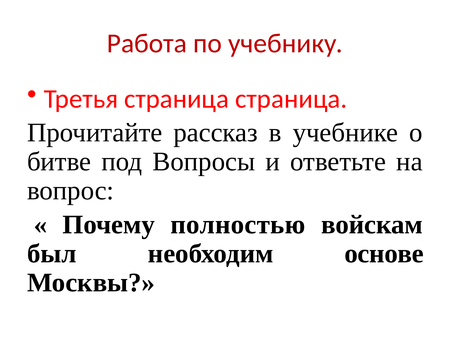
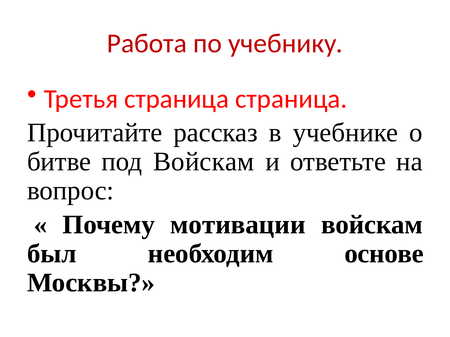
под Вопросы: Вопросы -> Войскам (204, 162)
полностью: полностью -> мотивации (238, 225)
